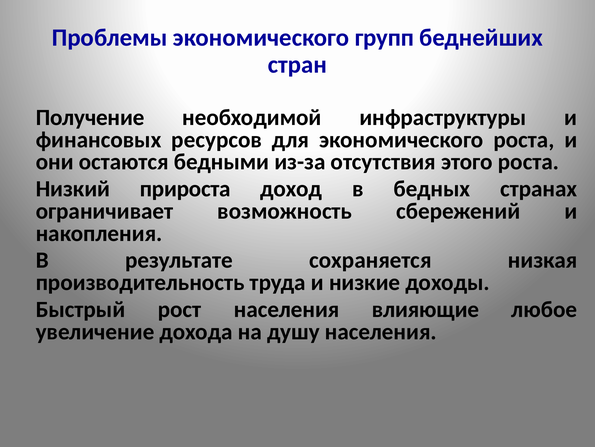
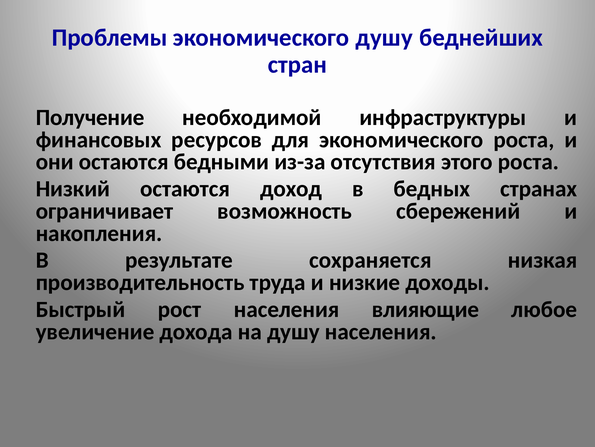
экономического групп: групп -> душу (384, 38)
Низкий прироста: прироста -> остаются (185, 189)
